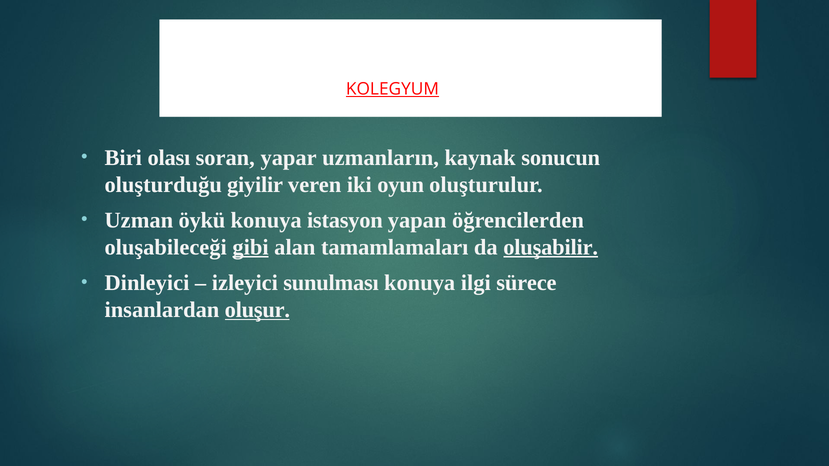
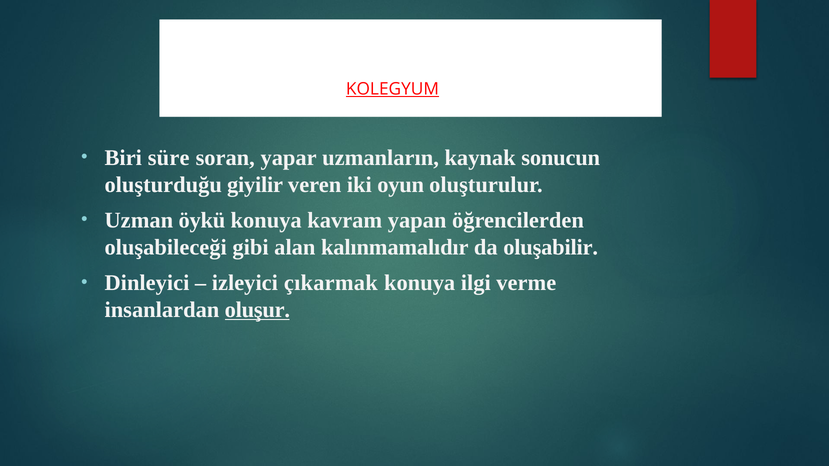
olası: olası -> süre (169, 158)
istasyon: istasyon -> kavram (345, 220)
gibi underline: present -> none (251, 247)
tamamlamaları: tamamlamaları -> kalınmamalıdır (395, 247)
oluşabilir underline: present -> none (551, 247)
sunulması: sunulması -> çıkarmak (331, 283)
sürece: sürece -> verme (526, 283)
